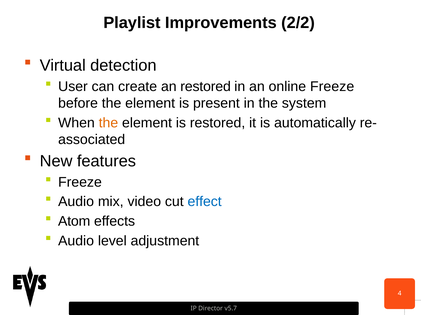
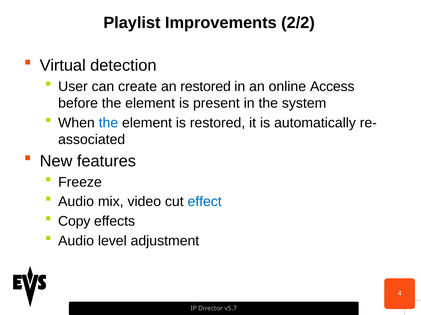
online Freeze: Freeze -> Access (332, 87)
the colour: orange -> blue (108, 123)
Atom: Atom -> Copy (74, 222)
